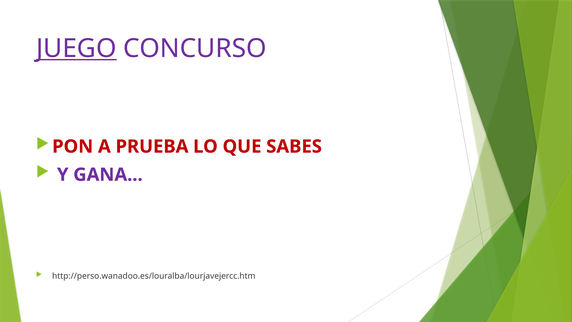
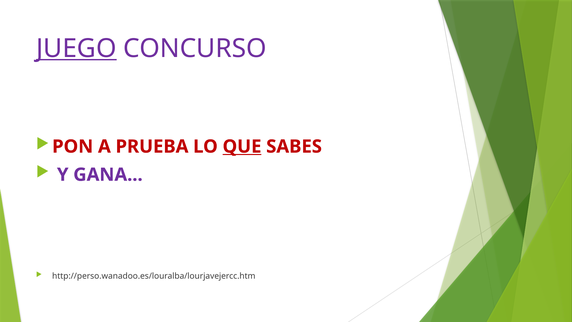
QUE underline: none -> present (242, 146)
